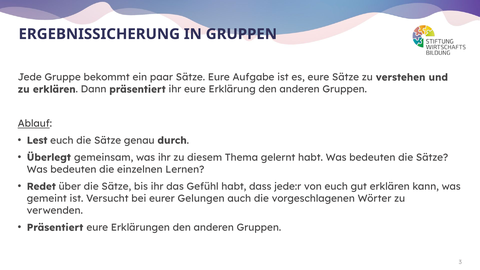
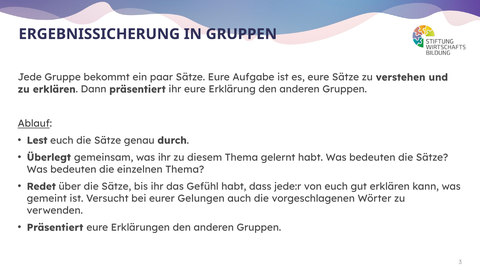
einzelnen Lernen: Lernen -> Thema (185, 169)
